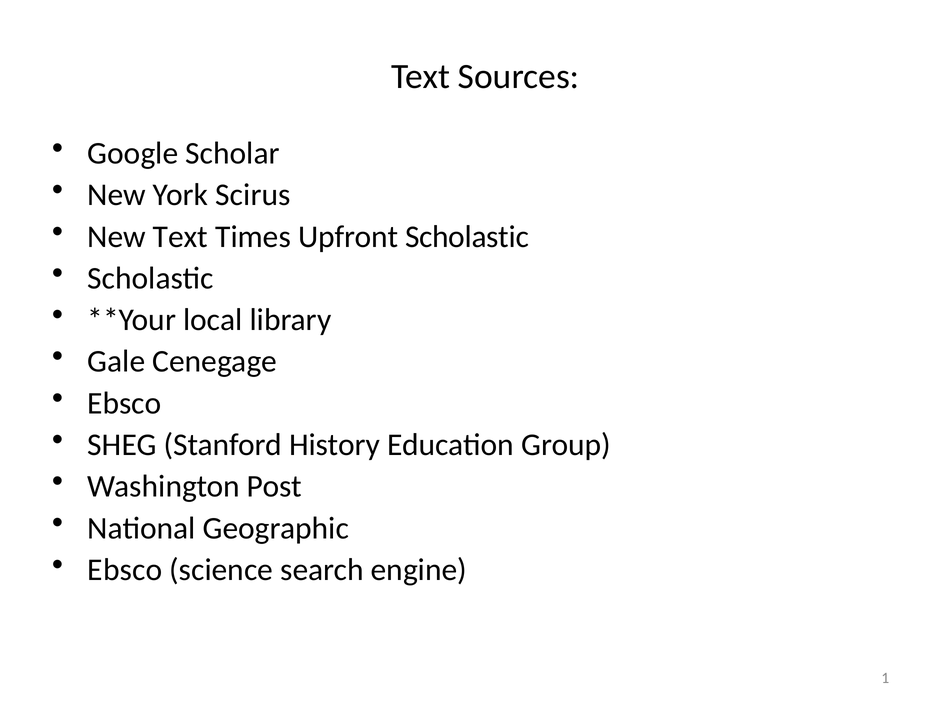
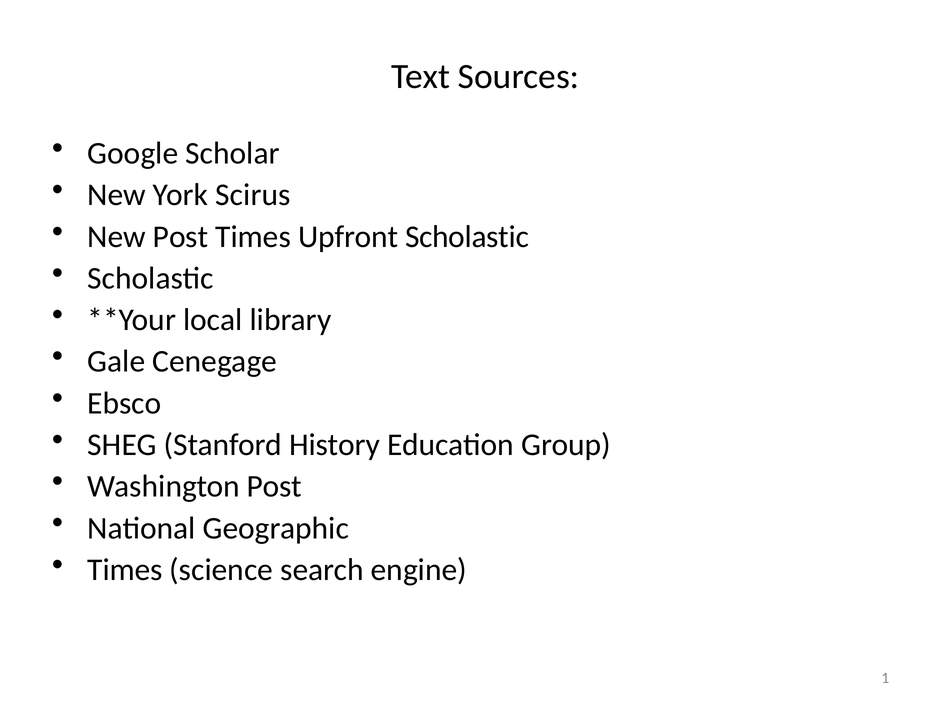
New Text: Text -> Post (181, 237)
Ebsco: Ebsco -> Times (125, 569)
